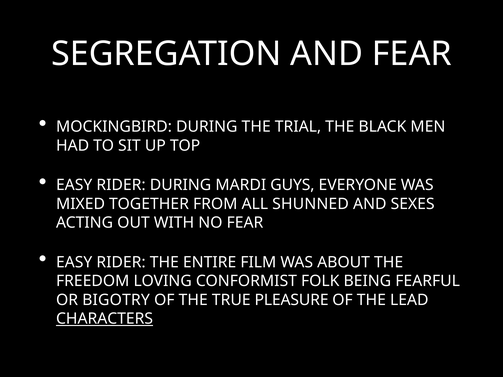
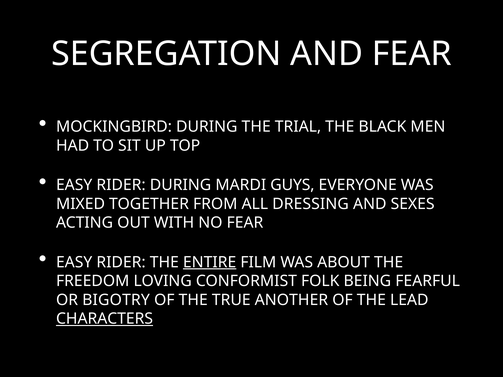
SHUNNED: SHUNNED -> DRESSING (311, 204)
ENTIRE underline: none -> present (210, 262)
PLEASURE: PLEASURE -> ANOTHER (291, 300)
